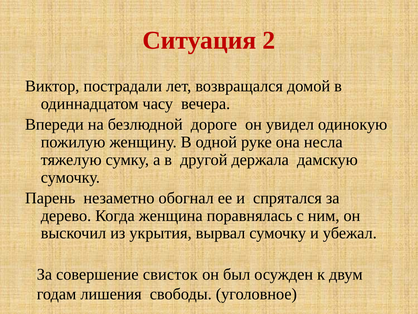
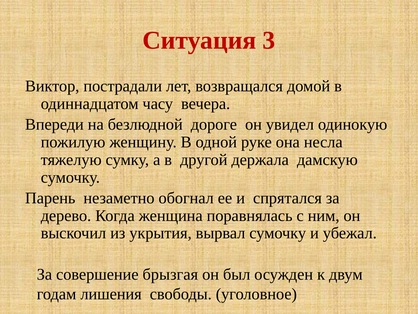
2: 2 -> 3 (269, 40)
свисток: свисток -> брызгая (170, 274)
